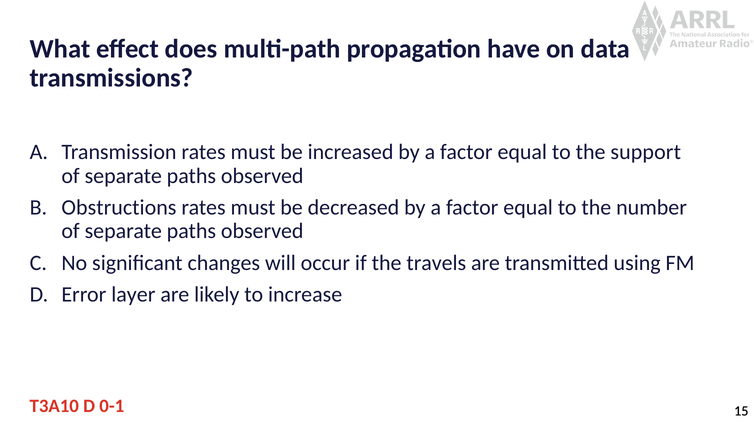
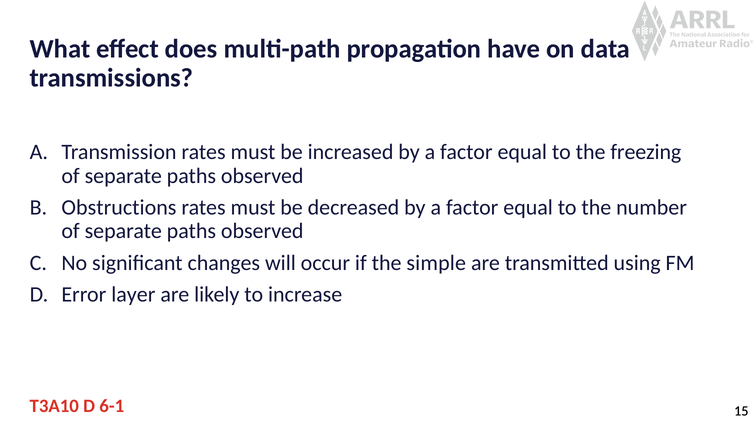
support: support -> freezing (646, 152)
travels: travels -> simple (436, 263)
0-1: 0-1 -> 6-1 (112, 406)
